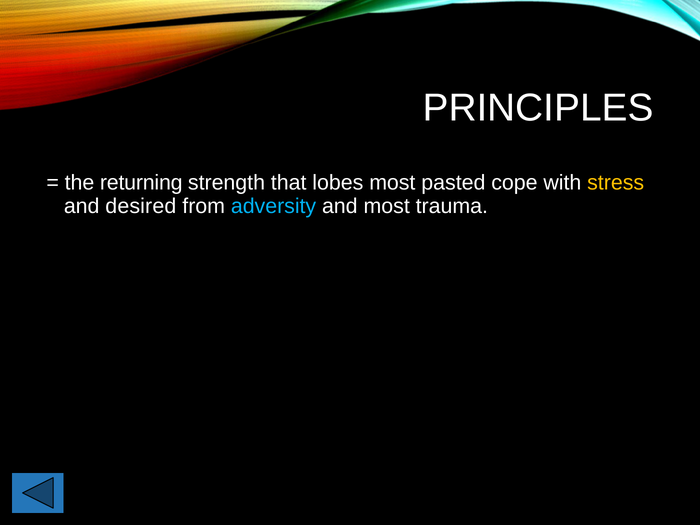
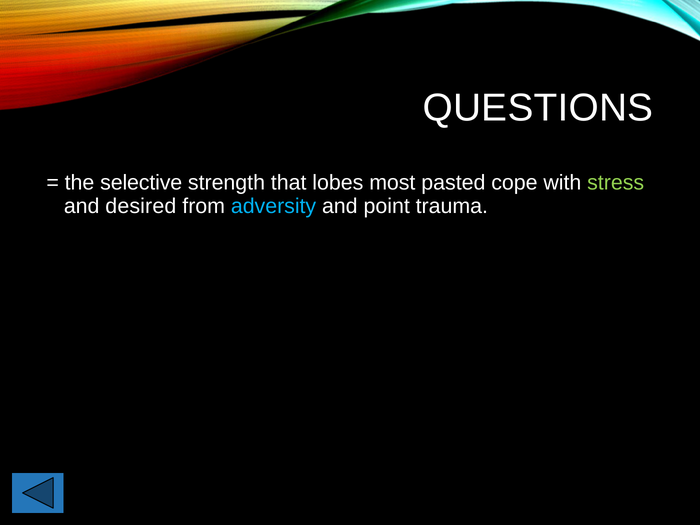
PRINCIPLES: PRINCIPLES -> QUESTIONS (538, 108)
returning: returning -> selective (141, 183)
stress colour: yellow -> light green (616, 183)
and most: most -> point (387, 206)
